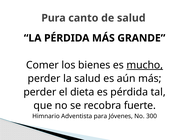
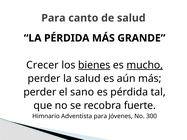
Pura: Pura -> Para (53, 18)
Comer: Comer -> Crecer (42, 65)
bienes underline: none -> present (94, 65)
dieta: dieta -> sano (82, 92)
